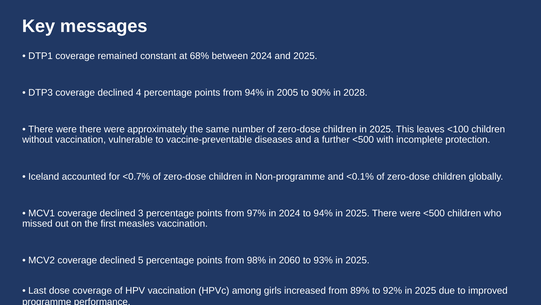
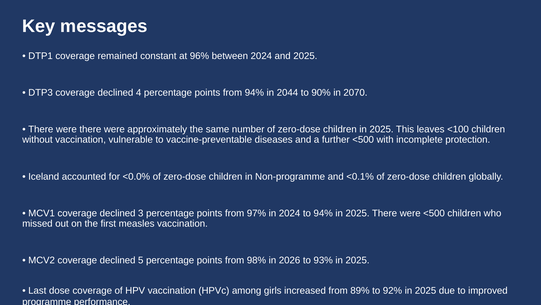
68%: 68% -> 96% (199, 56)
2005: 2005 -> 2044 (287, 92)
2028: 2028 -> 2070 (355, 92)
<0.7%: <0.7% -> <0.0% (136, 176)
2060: 2060 -> 2026 (290, 260)
